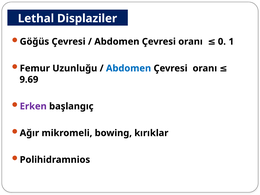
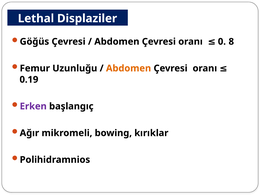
1: 1 -> 8 (231, 42)
Abdomen colour: blue -> orange (129, 68)
9.69: 9.69 -> 0.19 (29, 80)
